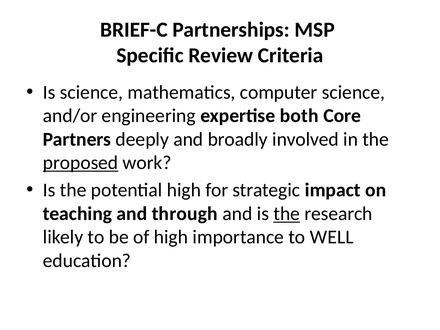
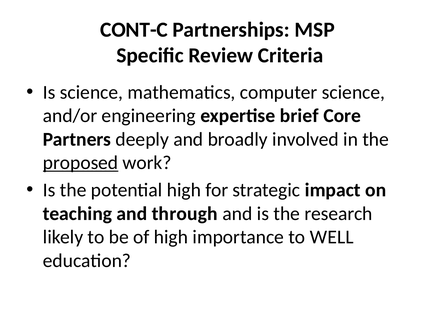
BRIEF-C: BRIEF-C -> CONT-C (134, 30)
both: both -> brief (299, 116)
the underline: present -> none (287, 214)
